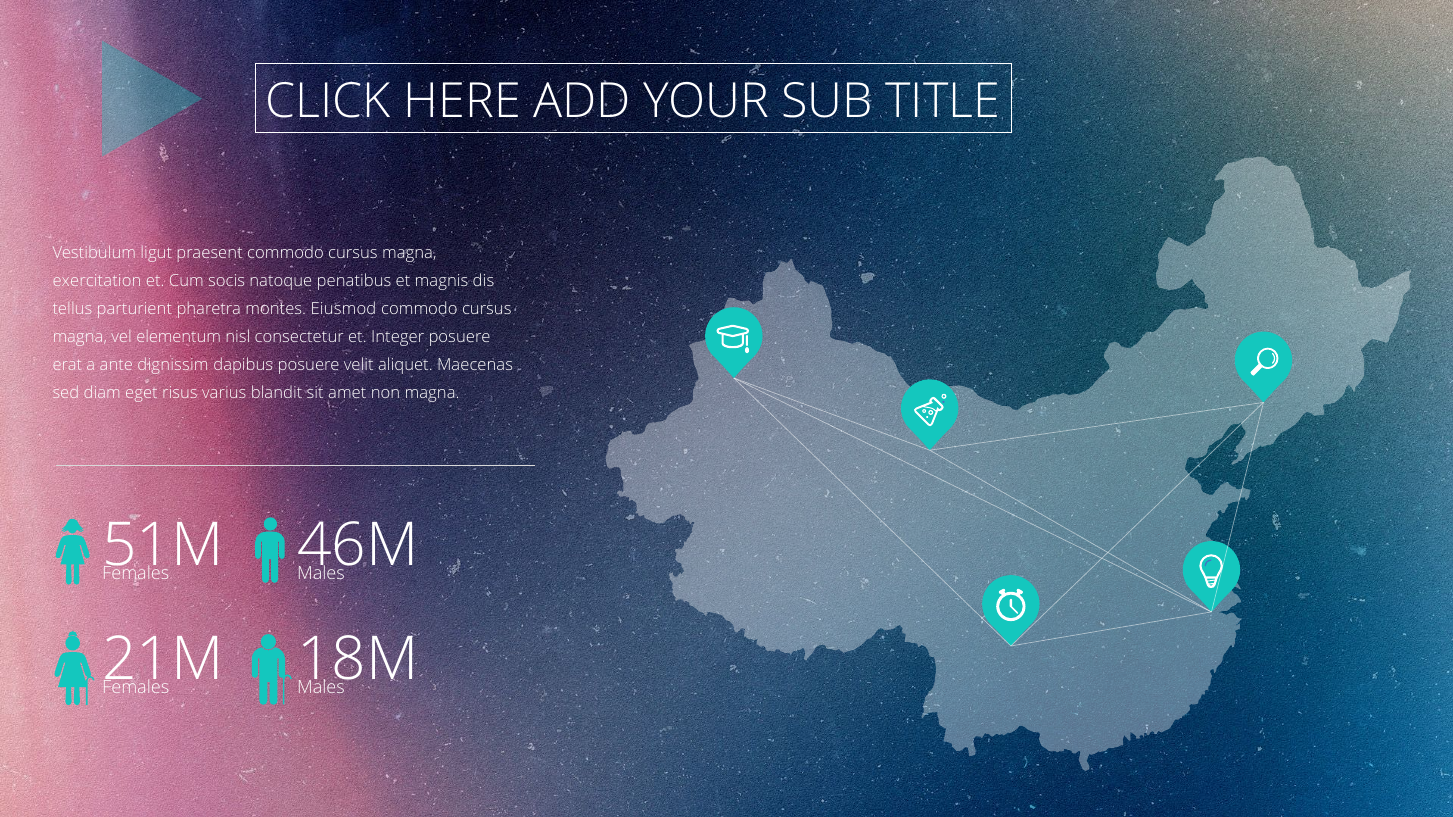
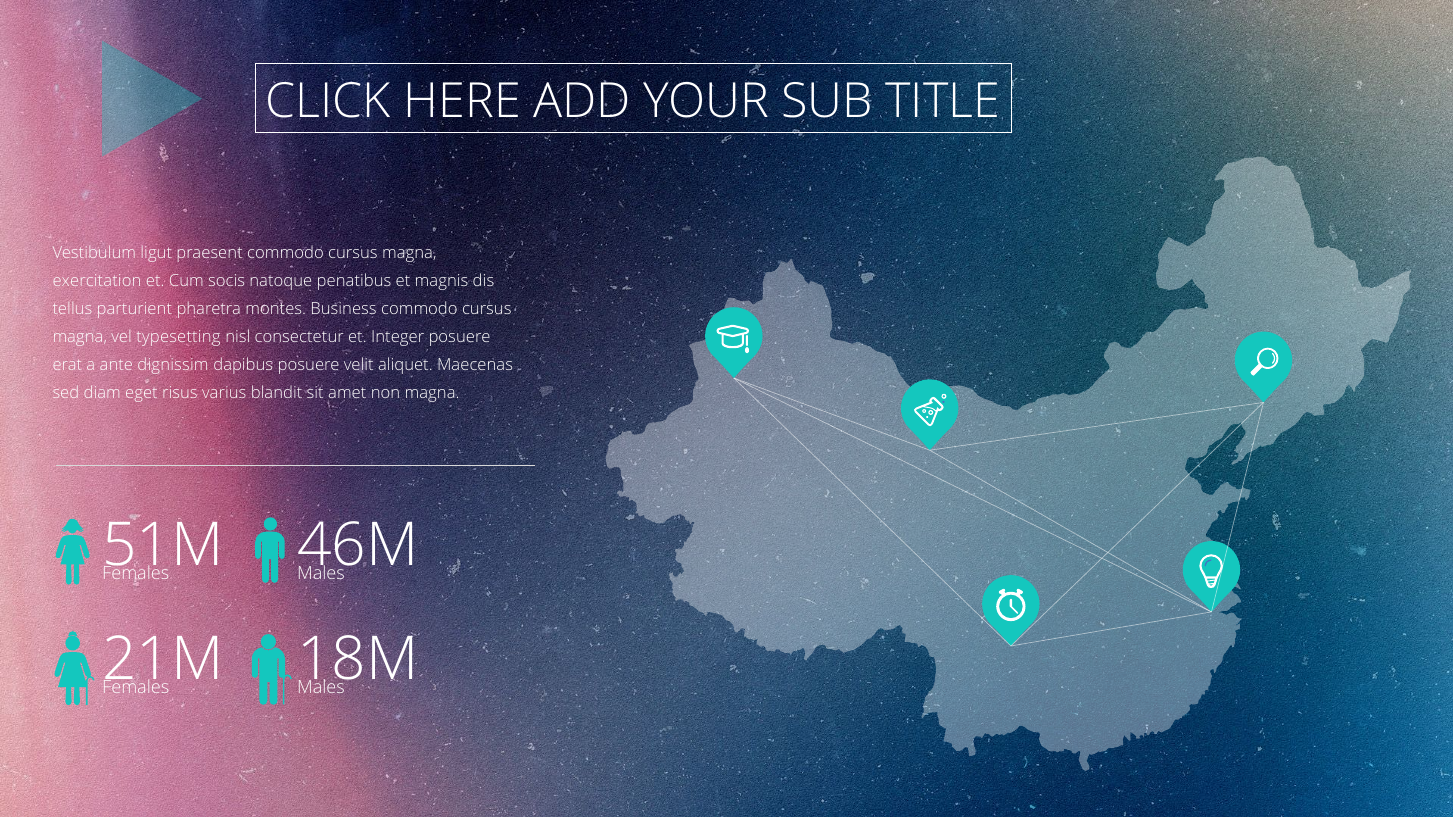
Eiusmod: Eiusmod -> Business (344, 309)
elementum: elementum -> typesetting (178, 337)
